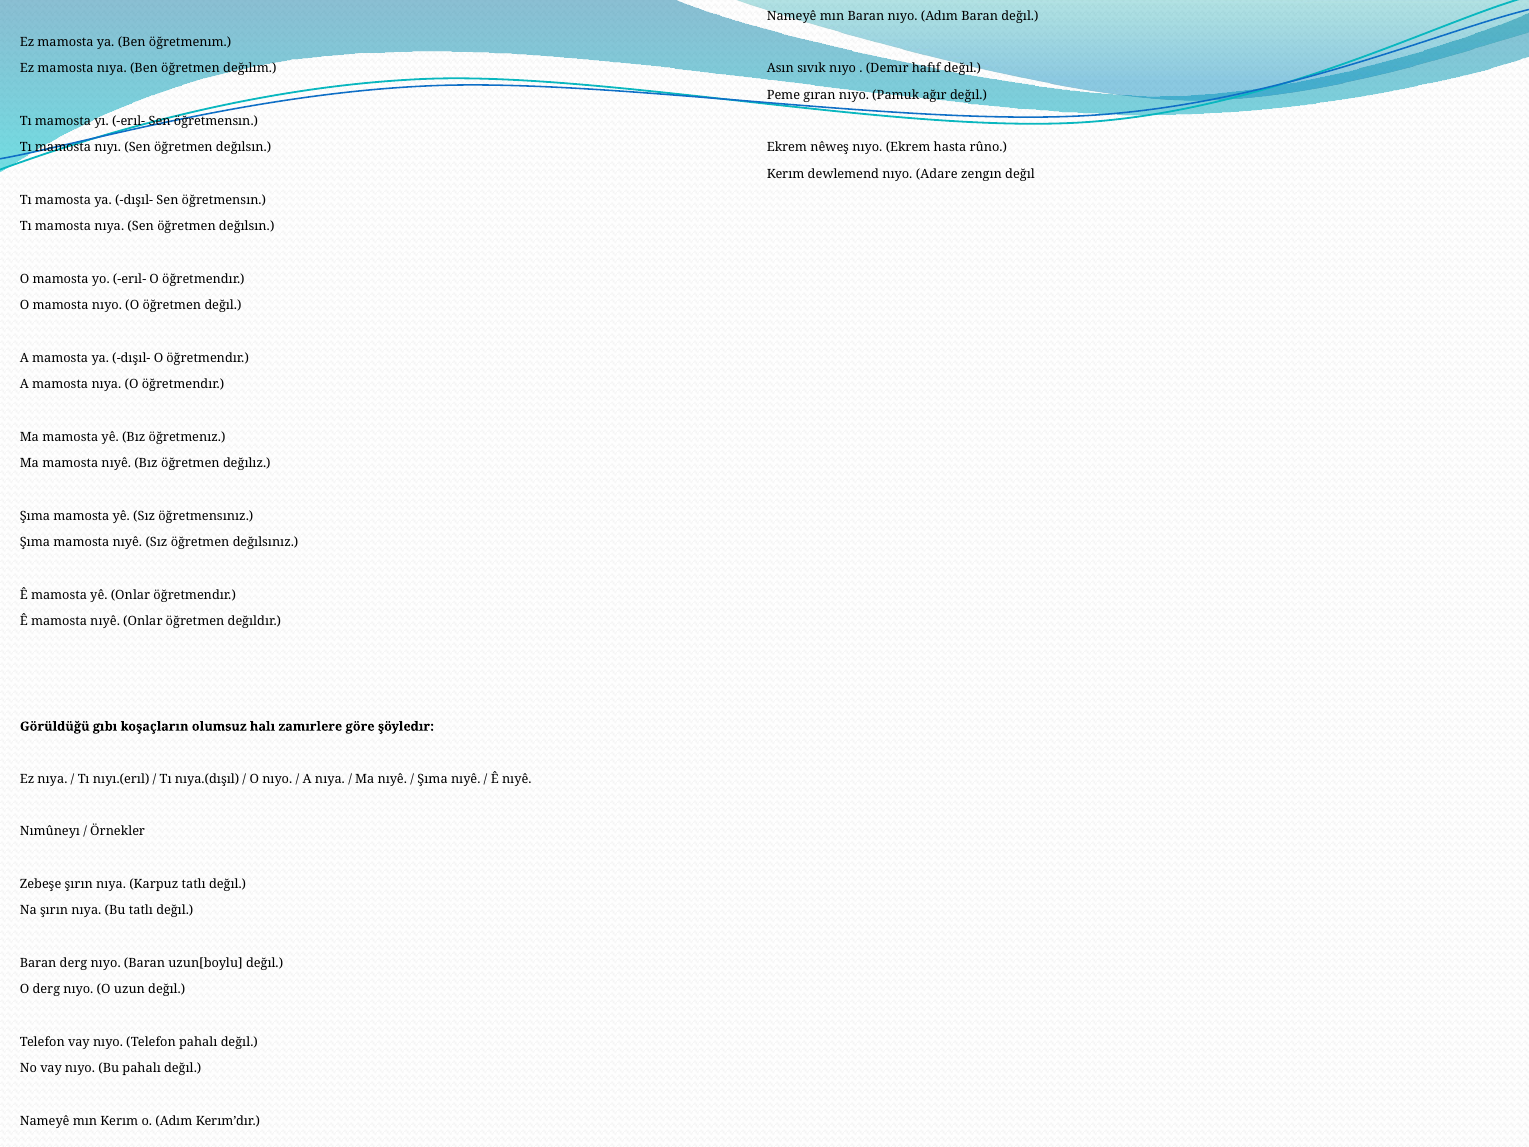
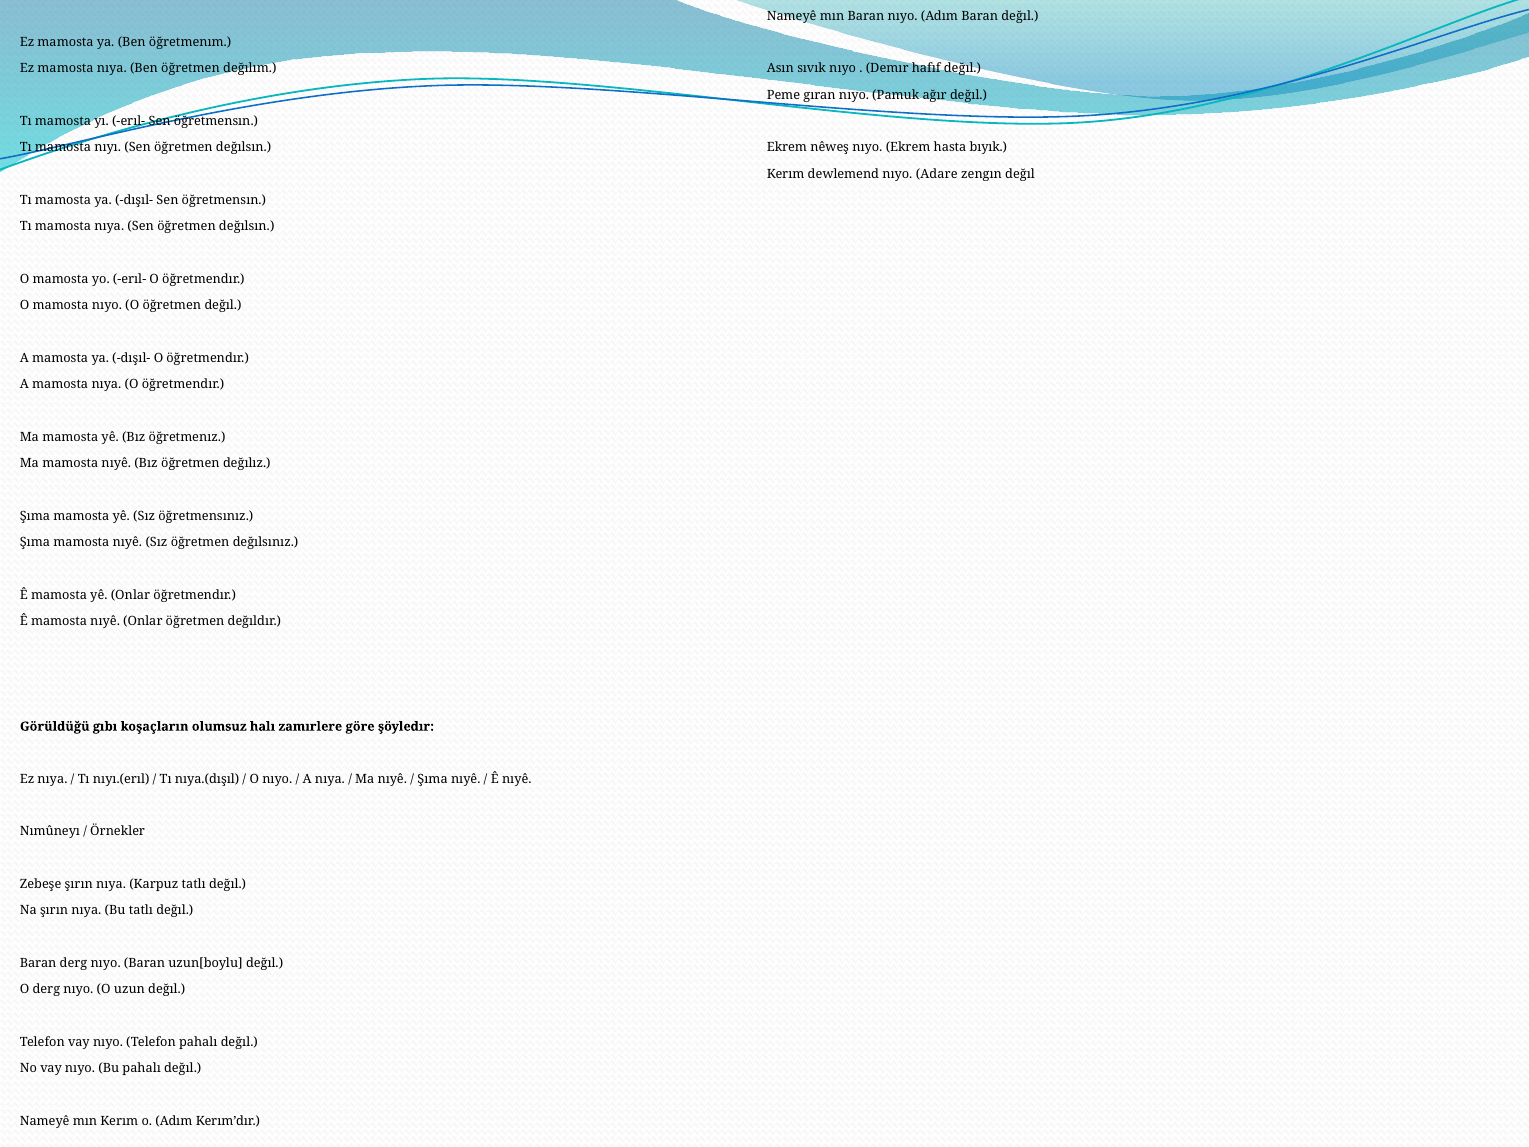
rûno: rûno -> bıyık (988, 148)
